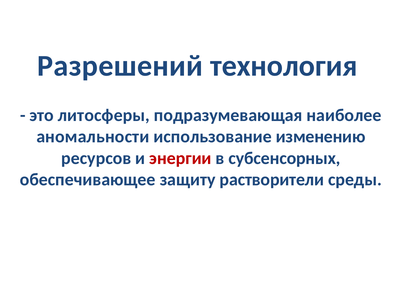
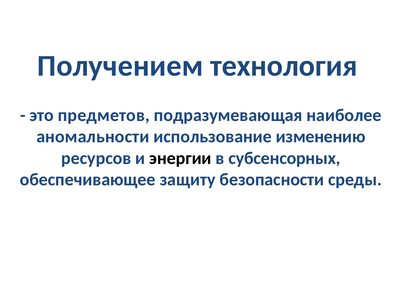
Разрешений: Разрешений -> Получением (120, 66)
литосферы: литосферы -> предметов (104, 116)
энергии colour: red -> black (180, 158)
растворители: растворители -> безопасности (272, 180)
